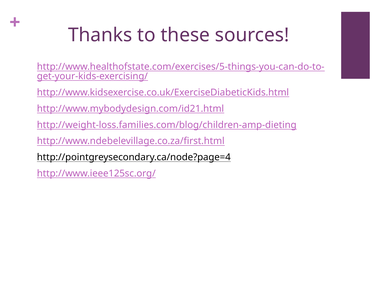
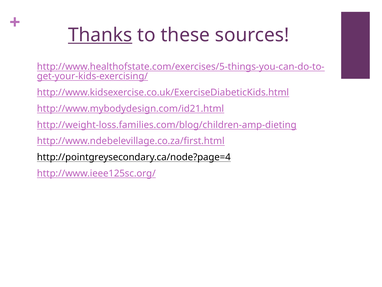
Thanks underline: none -> present (100, 35)
